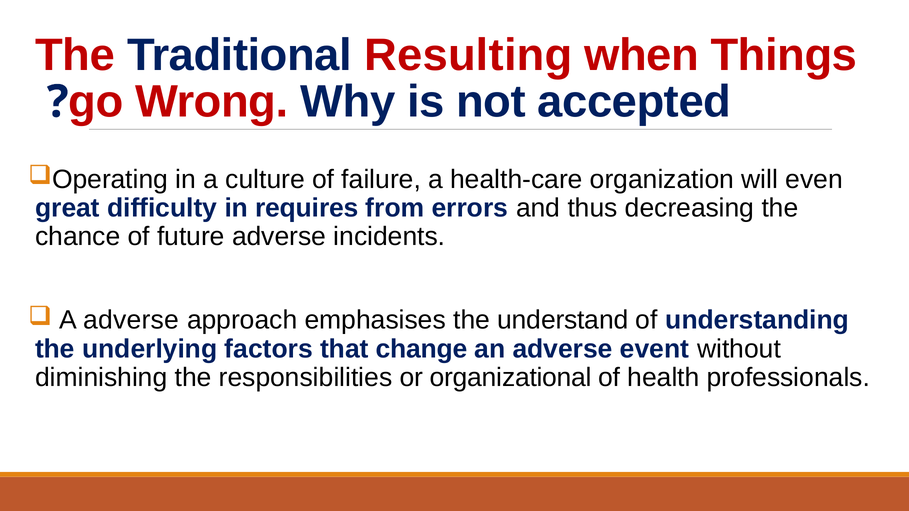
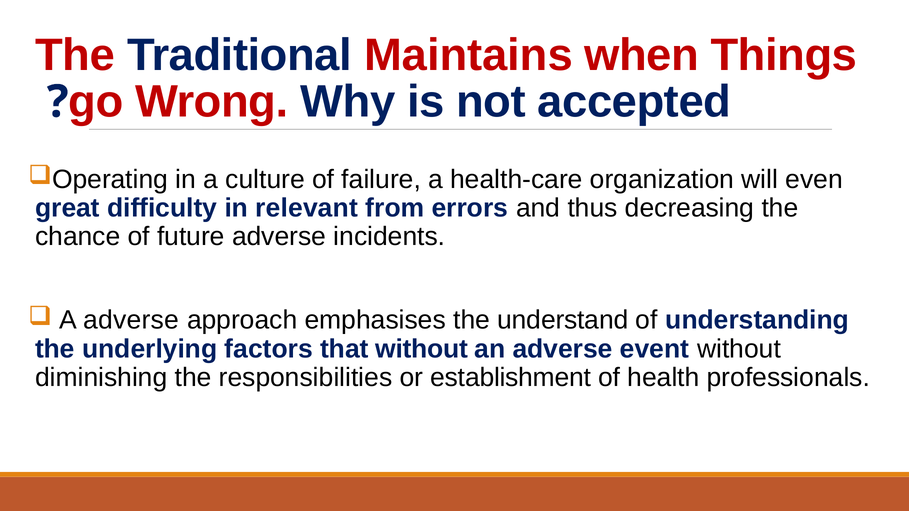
Resulting: Resulting -> Maintains (468, 55)
requires: requires -> relevant (307, 208)
that change: change -> without (422, 349)
organizational: organizational -> establishment (511, 378)
